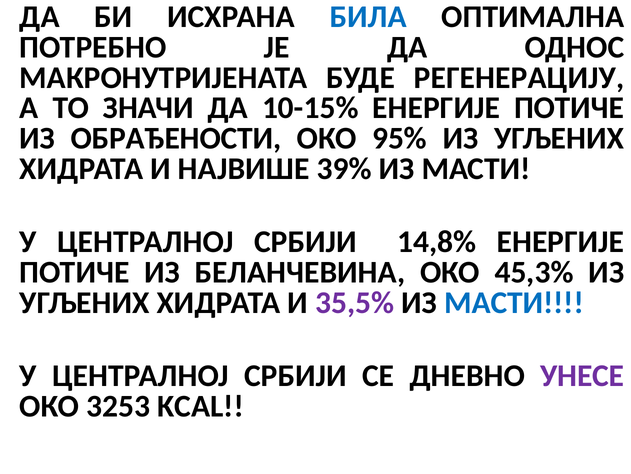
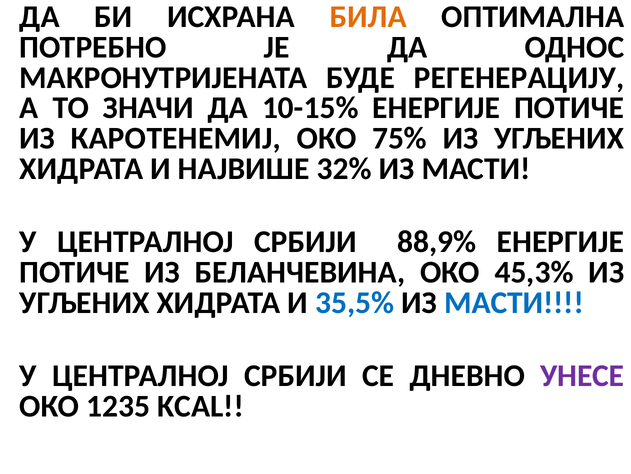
БИЛА colour: blue -> orange (368, 17)
ОБРАЂЕНОСТИ: ОБРАЂЕНОСТИ -> КАРОТЕНЕМИЈ (176, 138)
95%: 95% -> 75% (400, 138)
39%: 39% -> 32% (344, 168)
14,8%: 14,8% -> 88,9% (437, 242)
35,5% colour: purple -> blue (355, 302)
3253: 3253 -> 1235 (118, 406)
